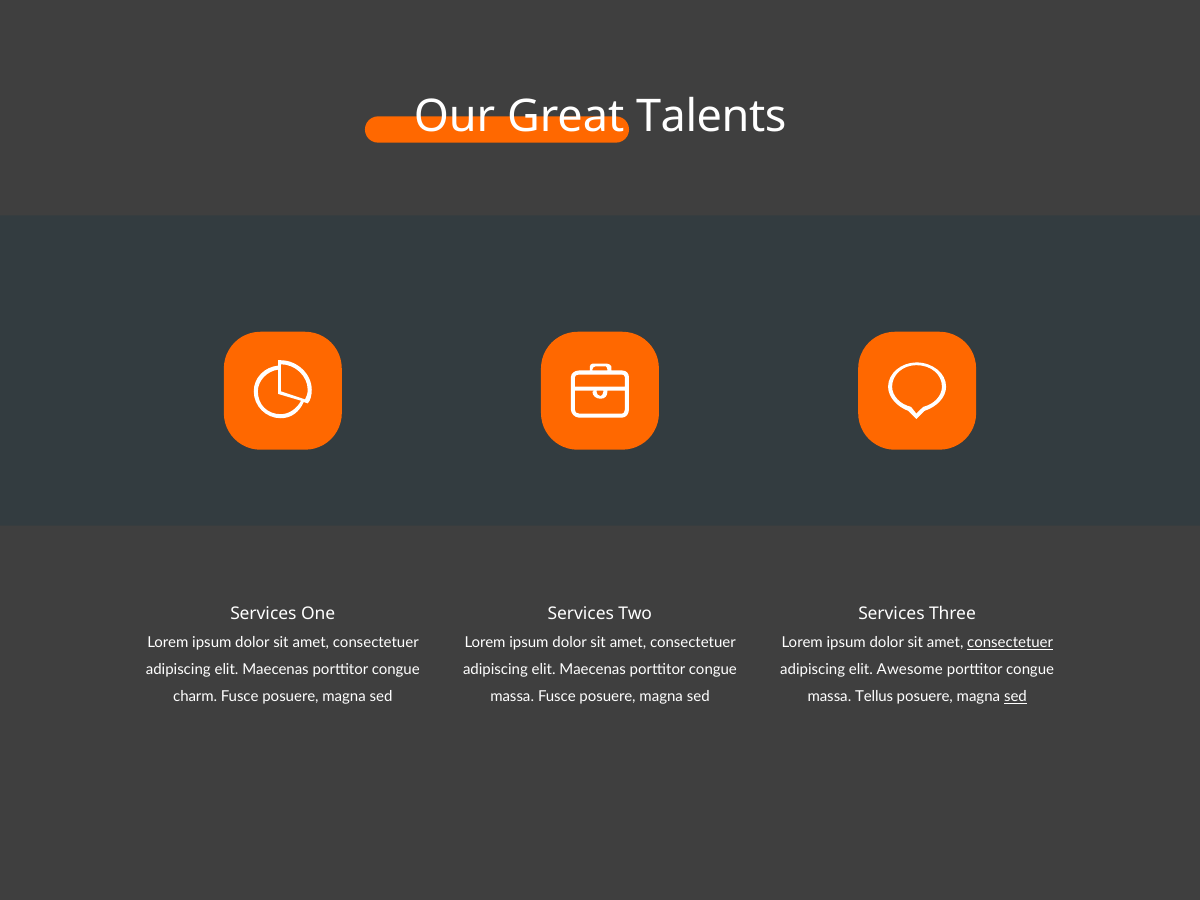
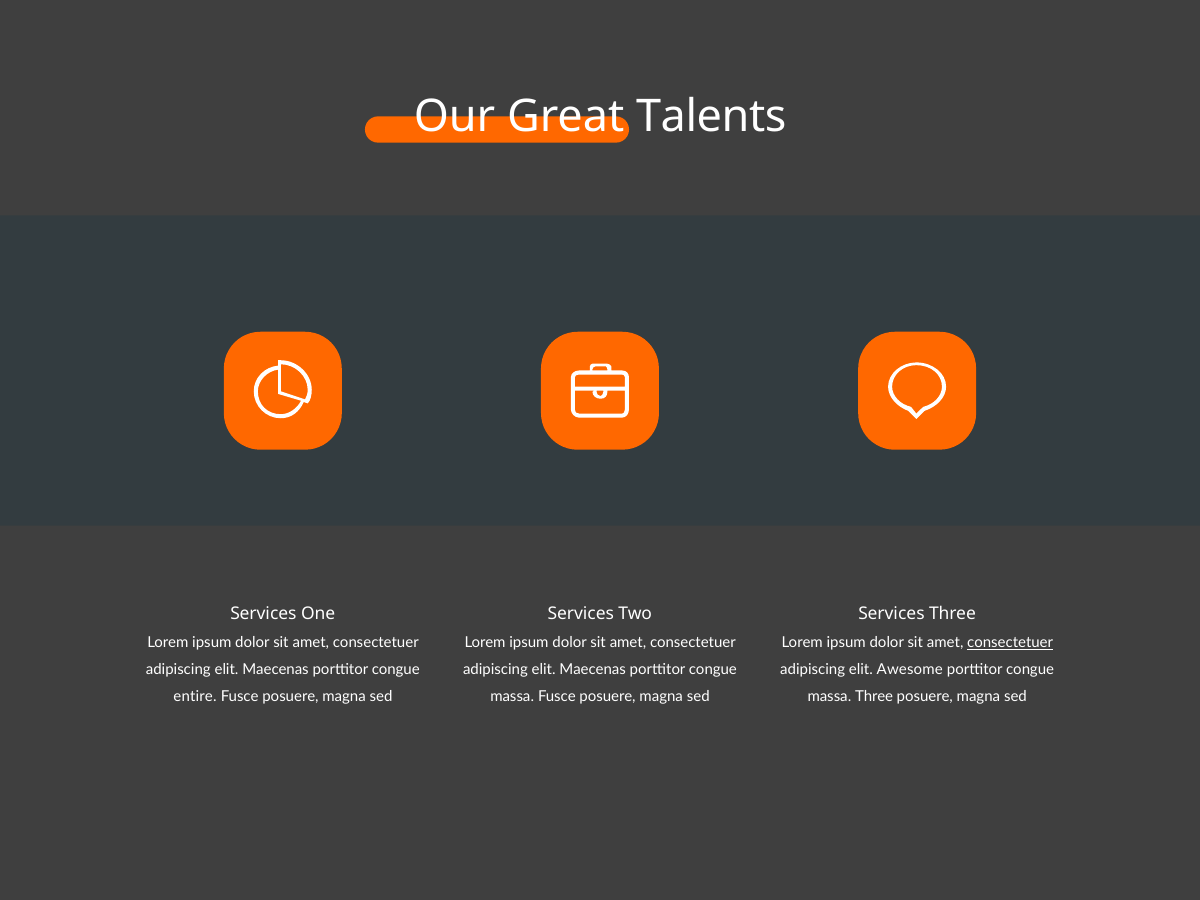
charm: charm -> entire (195, 697)
massa Tellus: Tellus -> Three (874, 697)
sed underline: present -> none (1015, 697)
